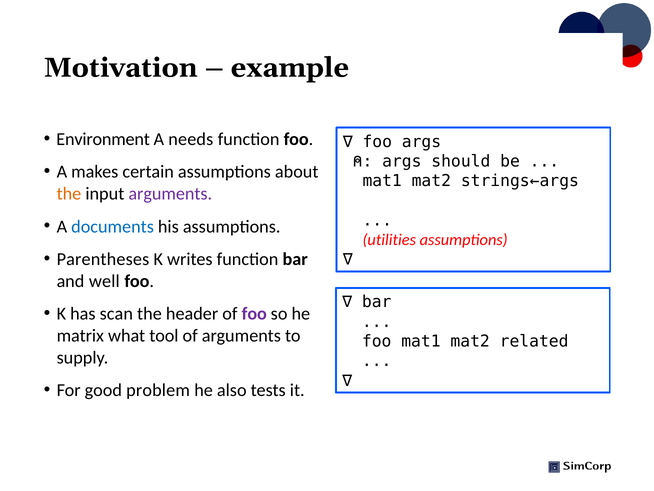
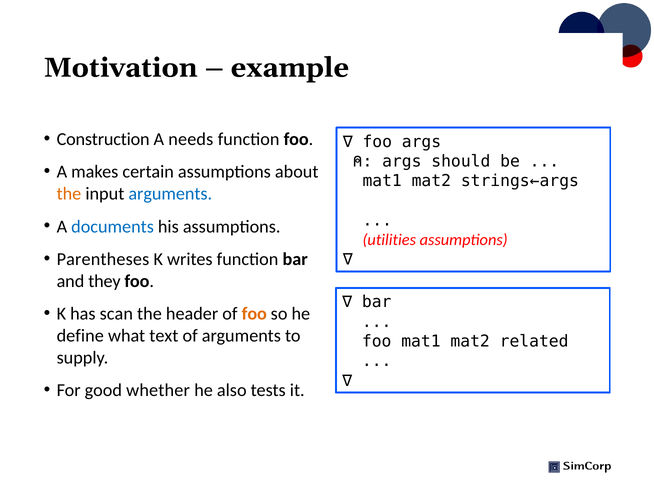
Environment: Environment -> Construction (103, 139)
arguments colour: purple -> blue (170, 194)
well: well -> they (105, 281)
foo colour: purple -> orange (254, 314)
matrix: matrix -> define (80, 335)
tool: tool -> text (164, 335)
problem: problem -> whether (158, 390)
